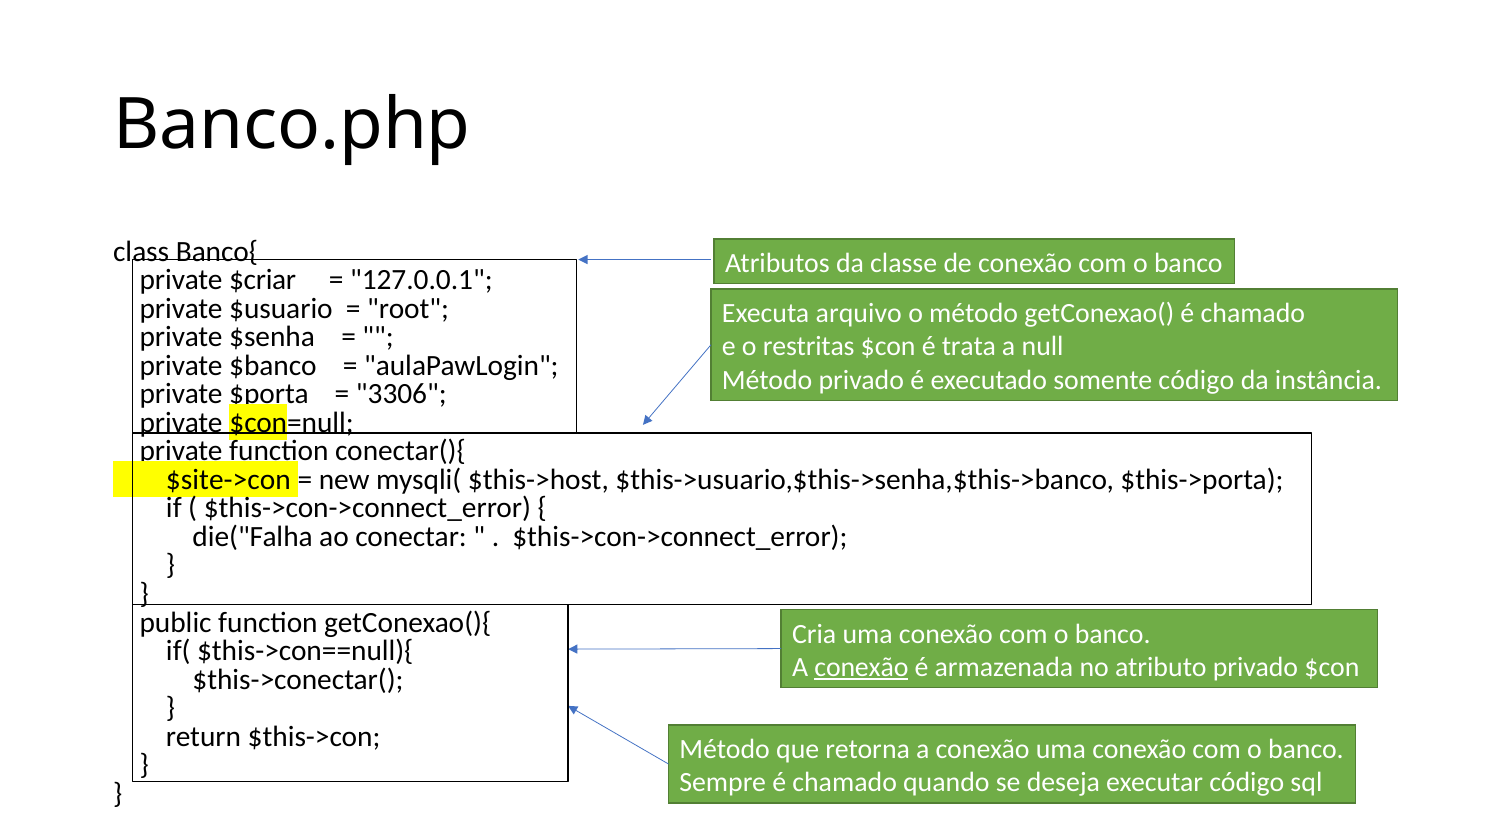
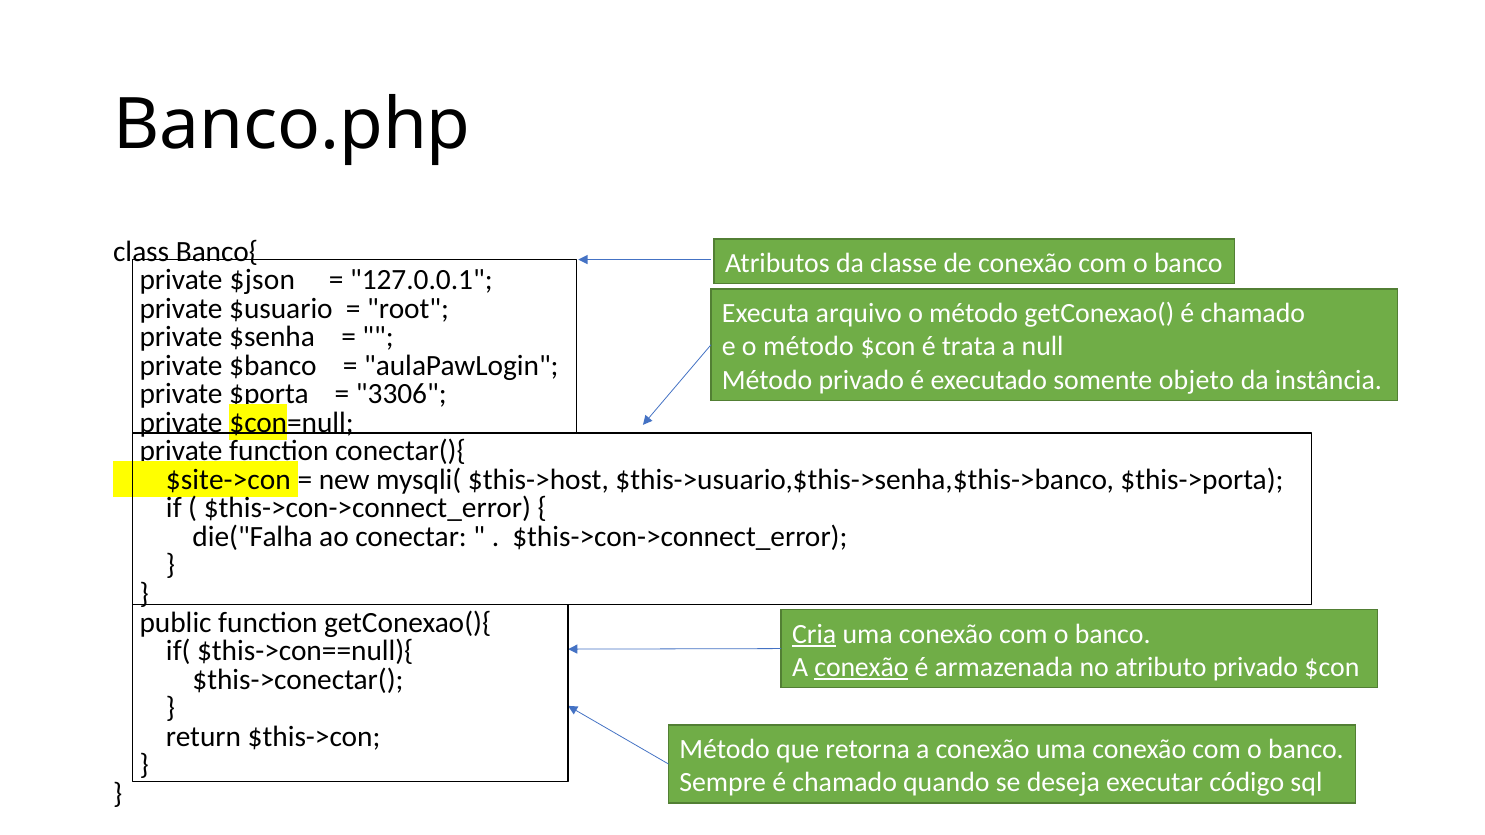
$criar: $criar -> $json (262, 280)
e o restritas: restritas -> método (809, 347)
somente código: código -> objeto (1196, 380)
Cria underline: none -> present (814, 634)
